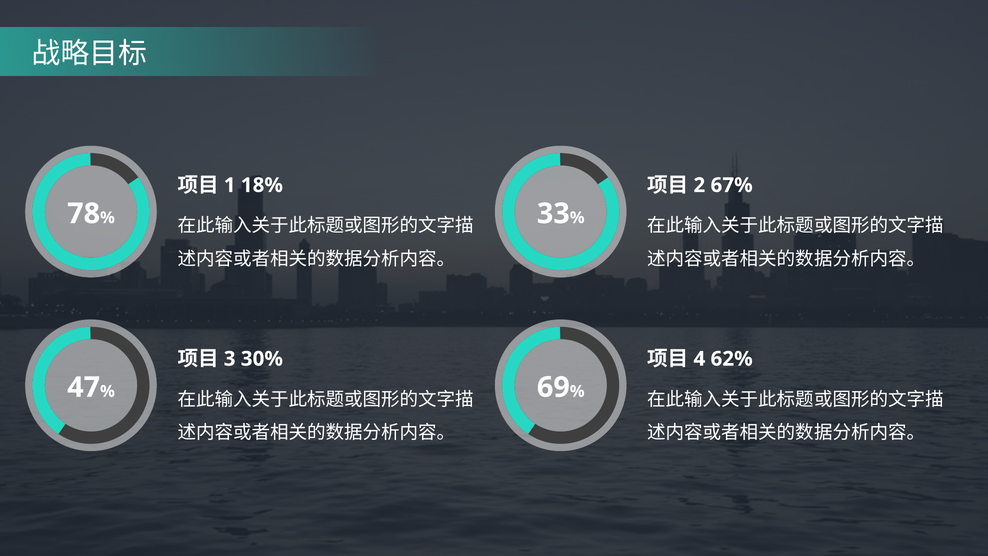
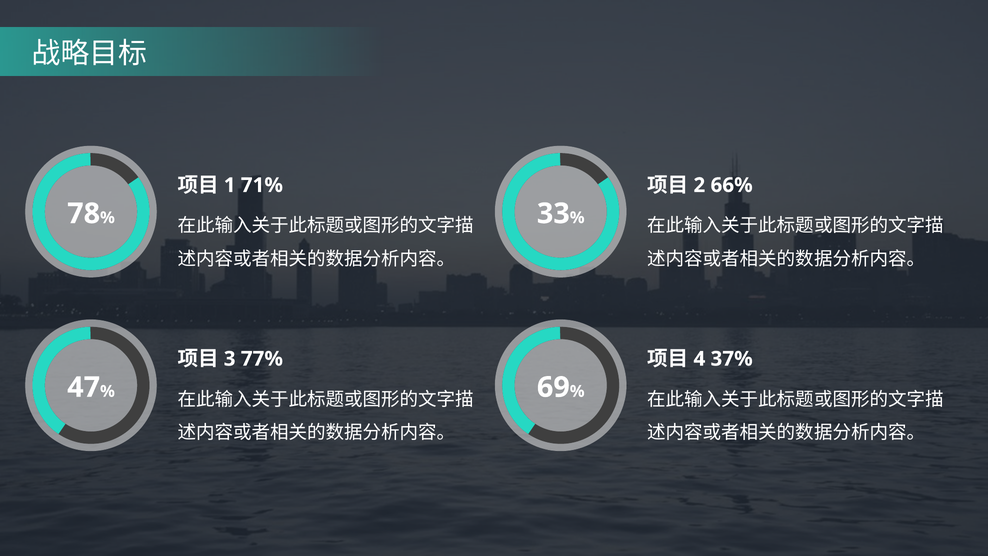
18%: 18% -> 71% (262, 185)
67%: 67% -> 66% (732, 185)
30%: 30% -> 77% (262, 359)
62%: 62% -> 37% (732, 359)
